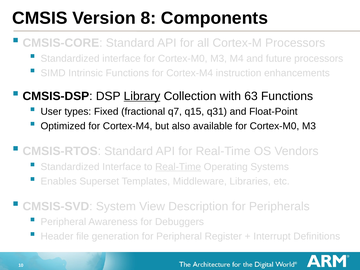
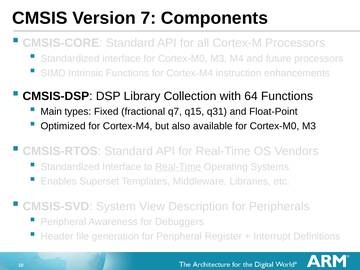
8: 8 -> 7 (148, 18)
Library underline: present -> none (142, 96)
63: 63 -> 64 (251, 96)
User: User -> Main (51, 112)
